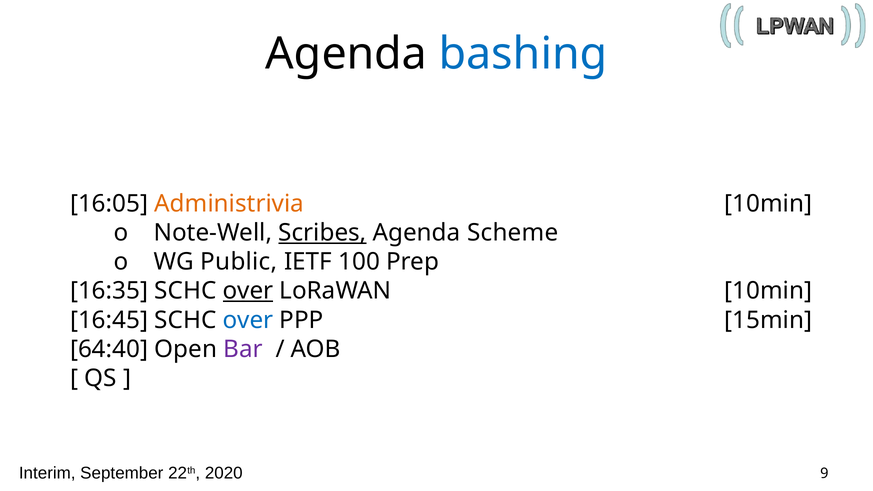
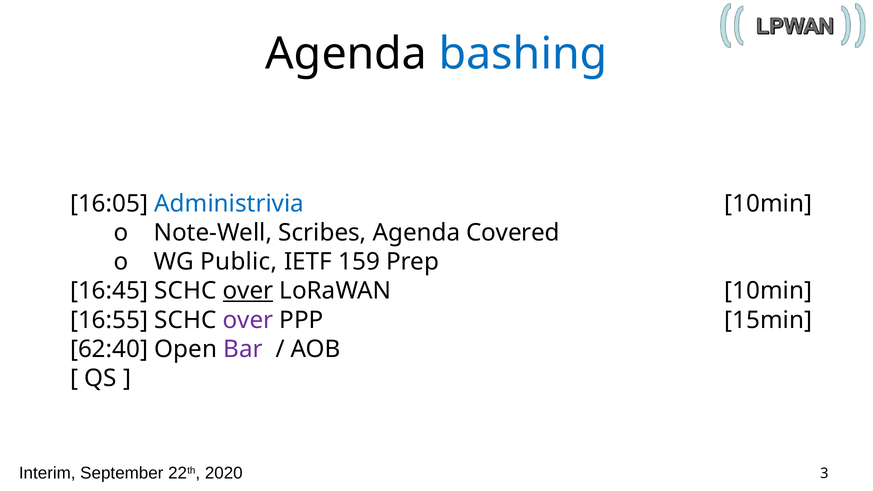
Administrivia colour: orange -> blue (229, 204)
Scribes underline: present -> none (322, 233)
Scheme: Scheme -> Covered (513, 233)
100: 100 -> 159 (359, 262)
16:35: 16:35 -> 16:45 (109, 291)
16:45: 16:45 -> 16:55 (109, 320)
over colour: blue -> purple (248, 320)
64:40: 64:40 -> 62:40 (109, 349)
9: 9 -> 3 (824, 473)
